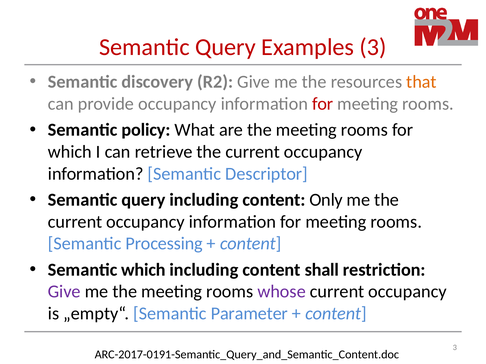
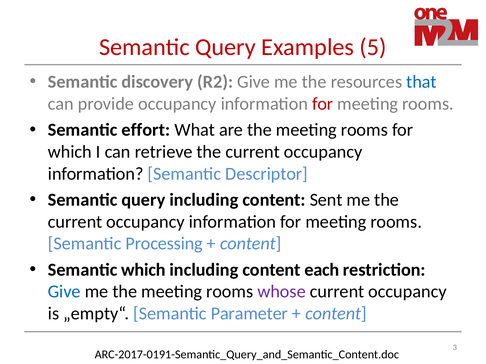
Examples 3: 3 -> 5 (373, 47)
that colour: orange -> blue (421, 82)
policy: policy -> effort (146, 130)
Only: Only -> Sent (326, 200)
shall: shall -> each (322, 270)
Give colour: purple -> blue (64, 292)
